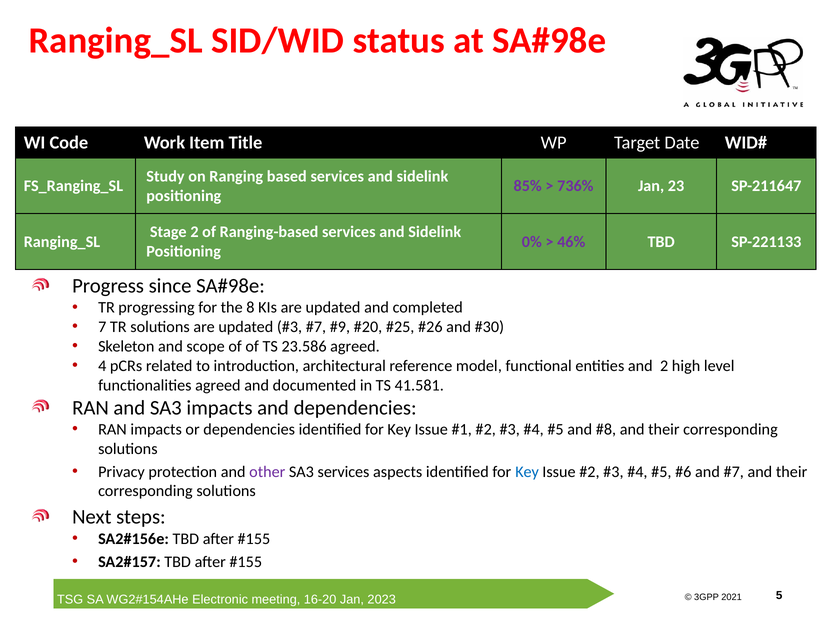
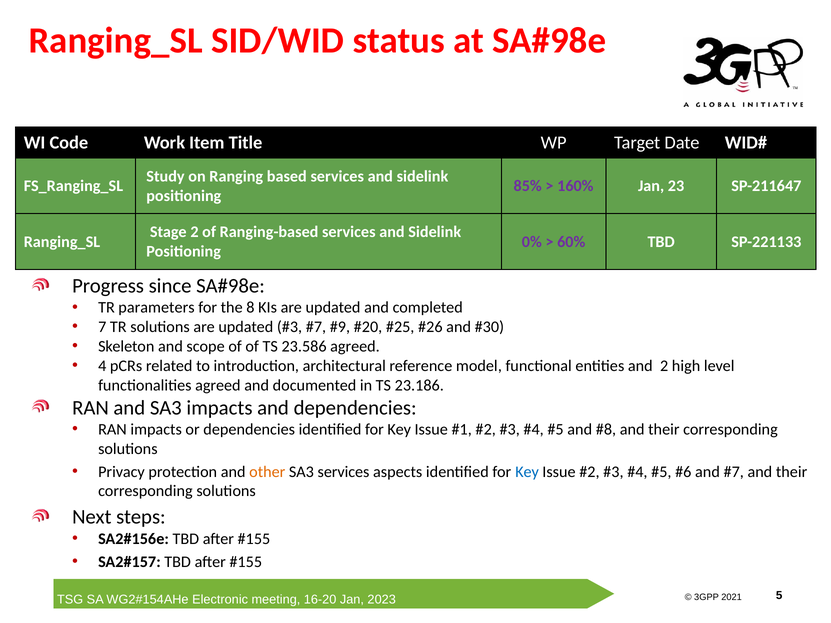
736%: 736% -> 160% (575, 186)
46%: 46% -> 60% (571, 242)
progressing: progressing -> parameters (156, 308)
41.581: 41.581 -> 23.186 (419, 385)
other colour: purple -> orange (267, 472)
